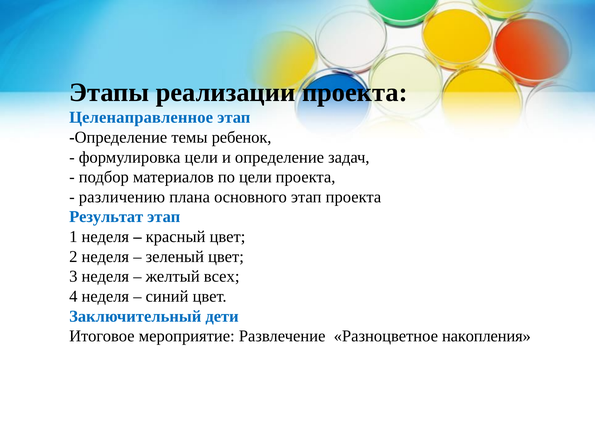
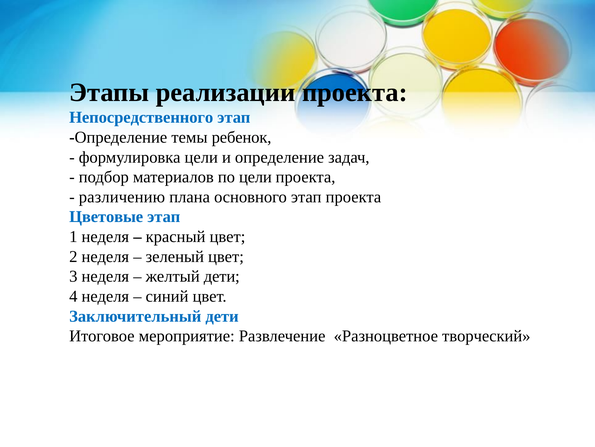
Целенаправленное: Целенаправленное -> Непосредственного (141, 117)
Результат: Результат -> Цветовые (106, 216)
желтый всех: всех -> дети (222, 276)
накопления: накопления -> творческий (486, 336)
